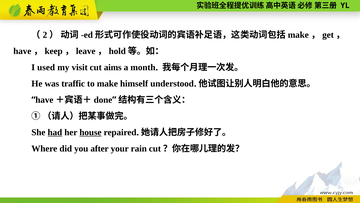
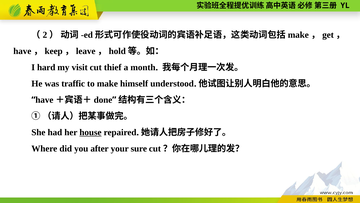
used: used -> hard (46, 67)
aims: aims -> thief (113, 67)
had underline: present -> none (55, 132)
rain: rain -> sure (139, 148)
